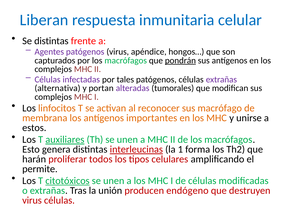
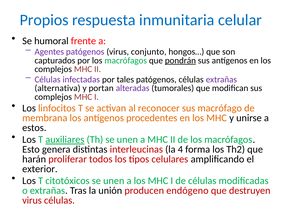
Liberan: Liberan -> Propios (44, 20)
Se distintas: distintas -> humoral (51, 41)
apéndice: apéndice -> conjunto (149, 52)
importantes: importantes -> procedentes (152, 118)
interleucinas underline: present -> none (136, 149)
1: 1 -> 4 (180, 149)
permite: permite -> exterior (40, 169)
citotóxicos underline: present -> none (67, 180)
